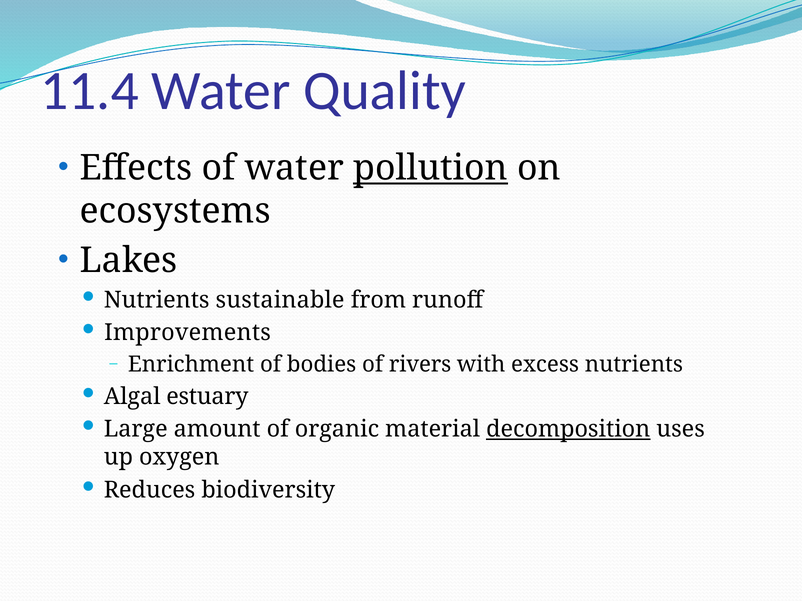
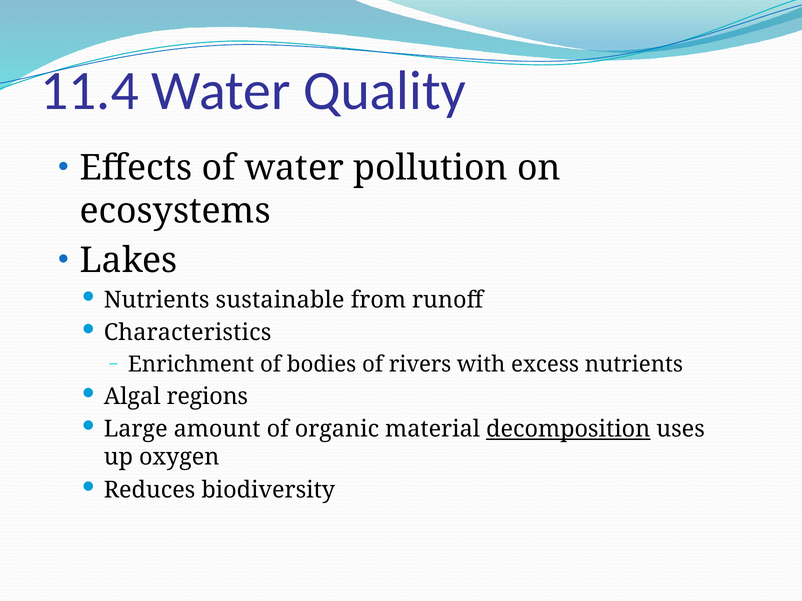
pollution underline: present -> none (430, 168)
Improvements: Improvements -> Characteristics (188, 333)
estuary: estuary -> regions (207, 397)
